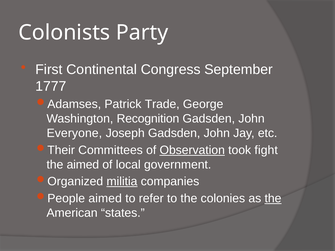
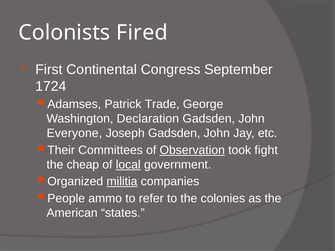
Party: Party -> Fired (142, 32)
1777: 1777 -> 1724 (51, 86)
Recognition: Recognition -> Declaration (148, 119)
the aimed: aimed -> cheap (83, 165)
local underline: none -> present (128, 165)
aimed: aimed -> ammo (105, 199)
the underline: present -> none (273, 199)
